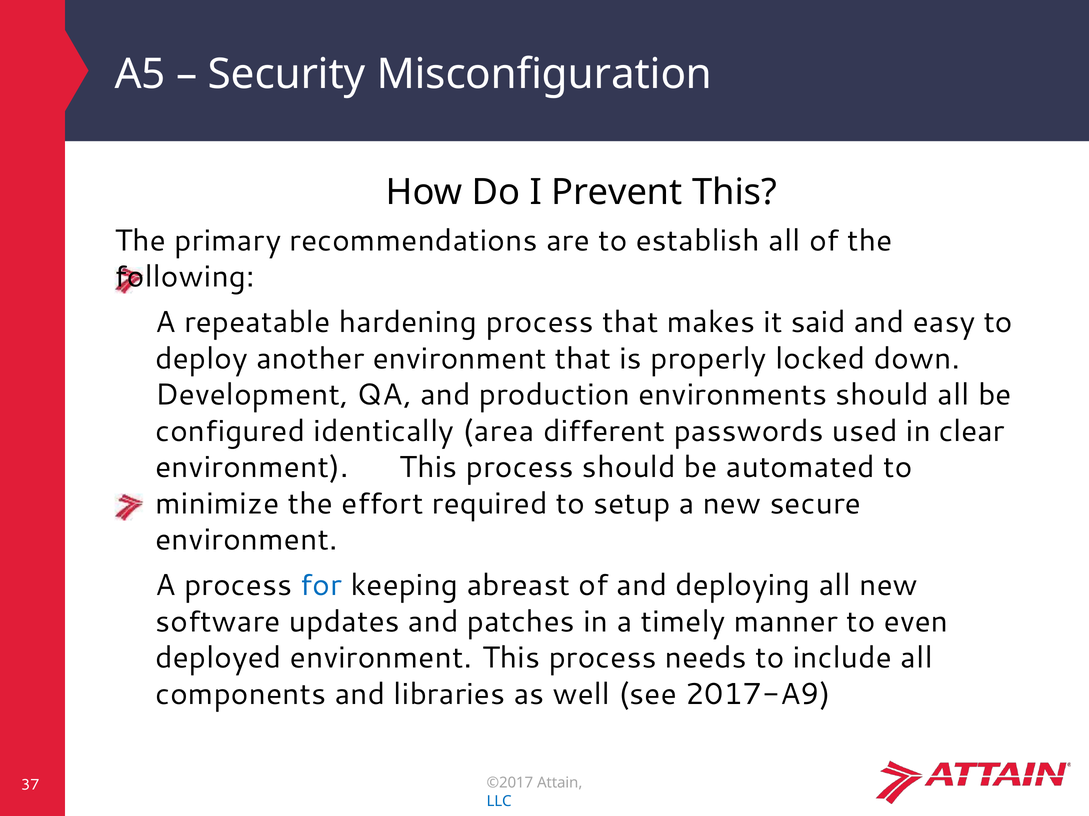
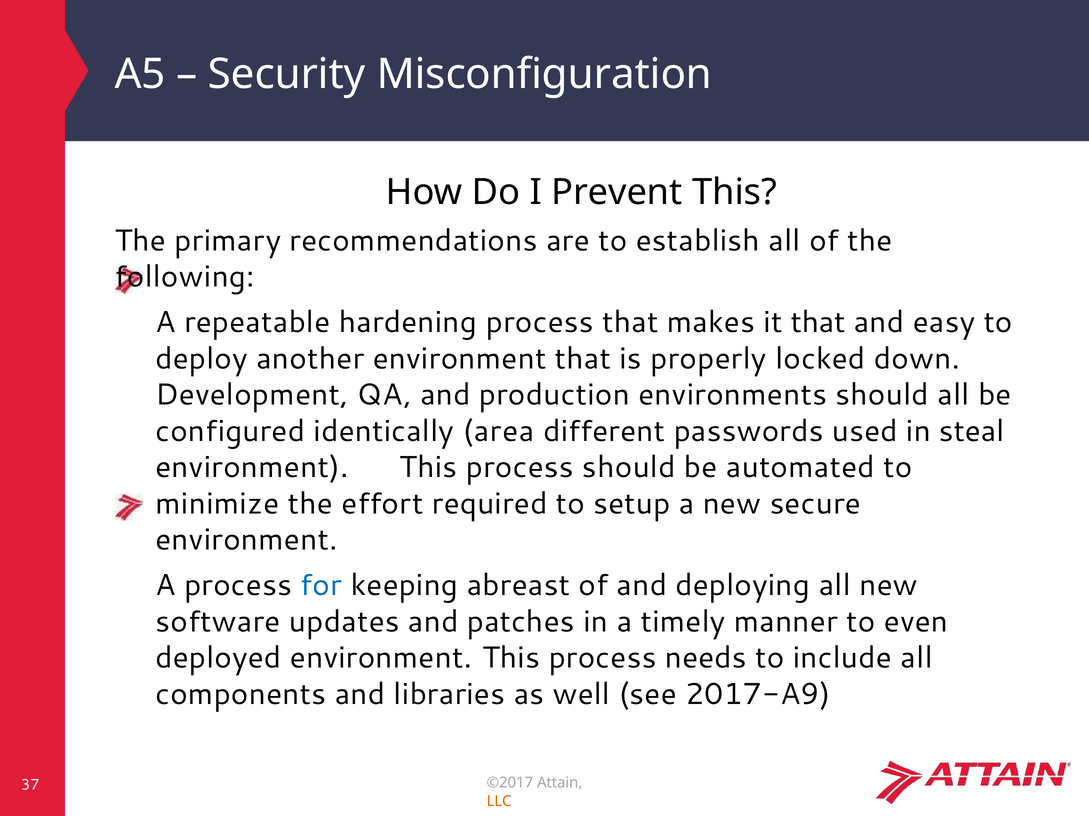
it said: said -> that (818, 323)
clear: clear -> steal (972, 432)
LLC colour: blue -> orange (499, 802)
